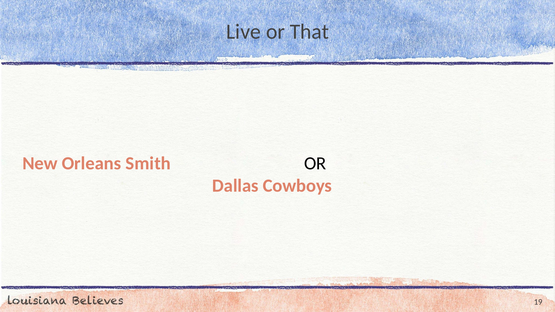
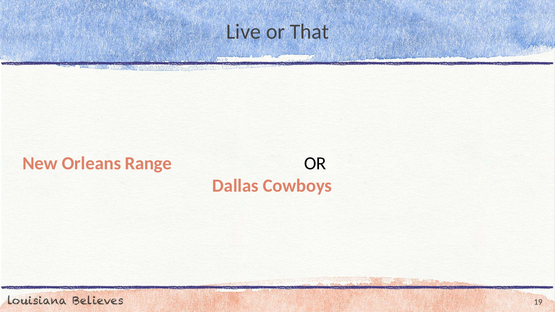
Smith: Smith -> Range (148, 163)
